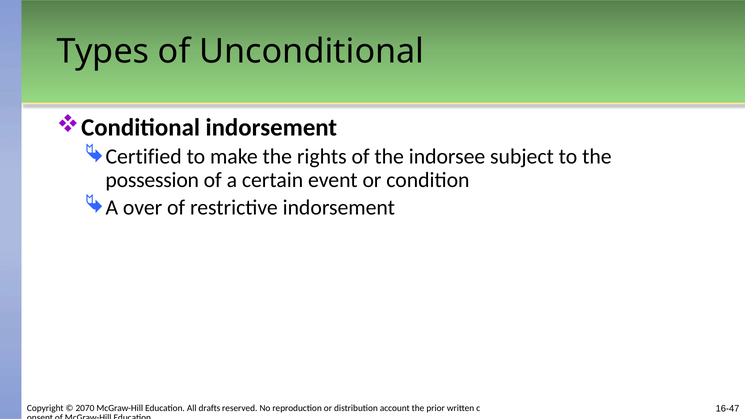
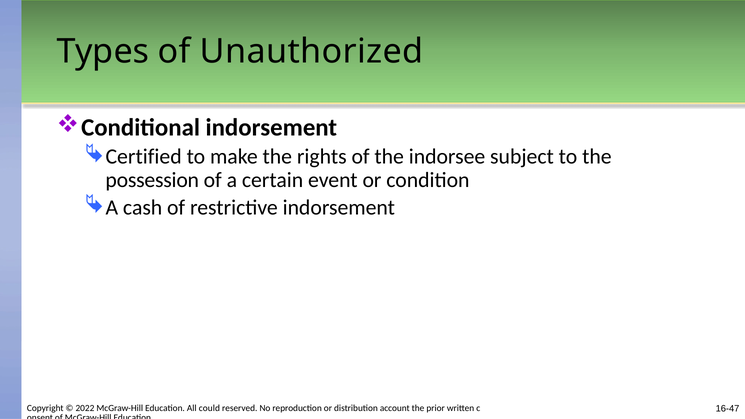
Unconditional: Unconditional -> Unauthorized (312, 51)
over: over -> cash (143, 207)
2070: 2070 -> 2022 (85, 408)
drafts: drafts -> could (209, 408)
